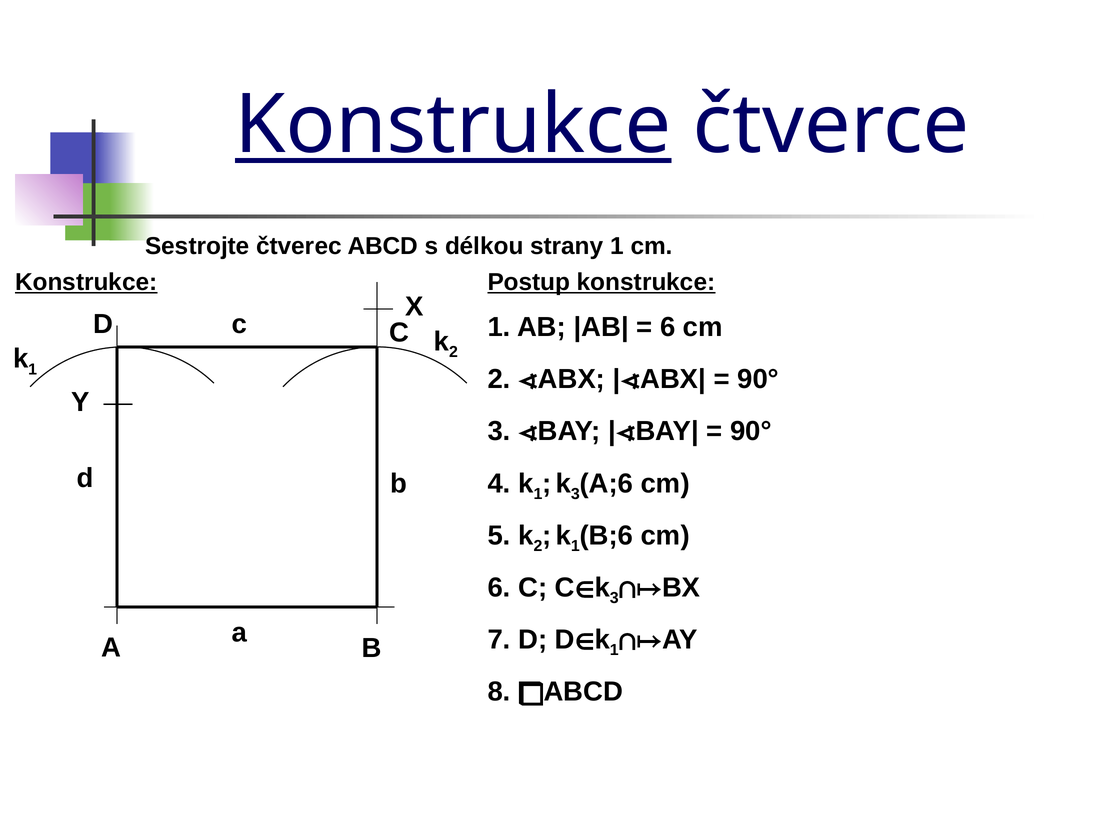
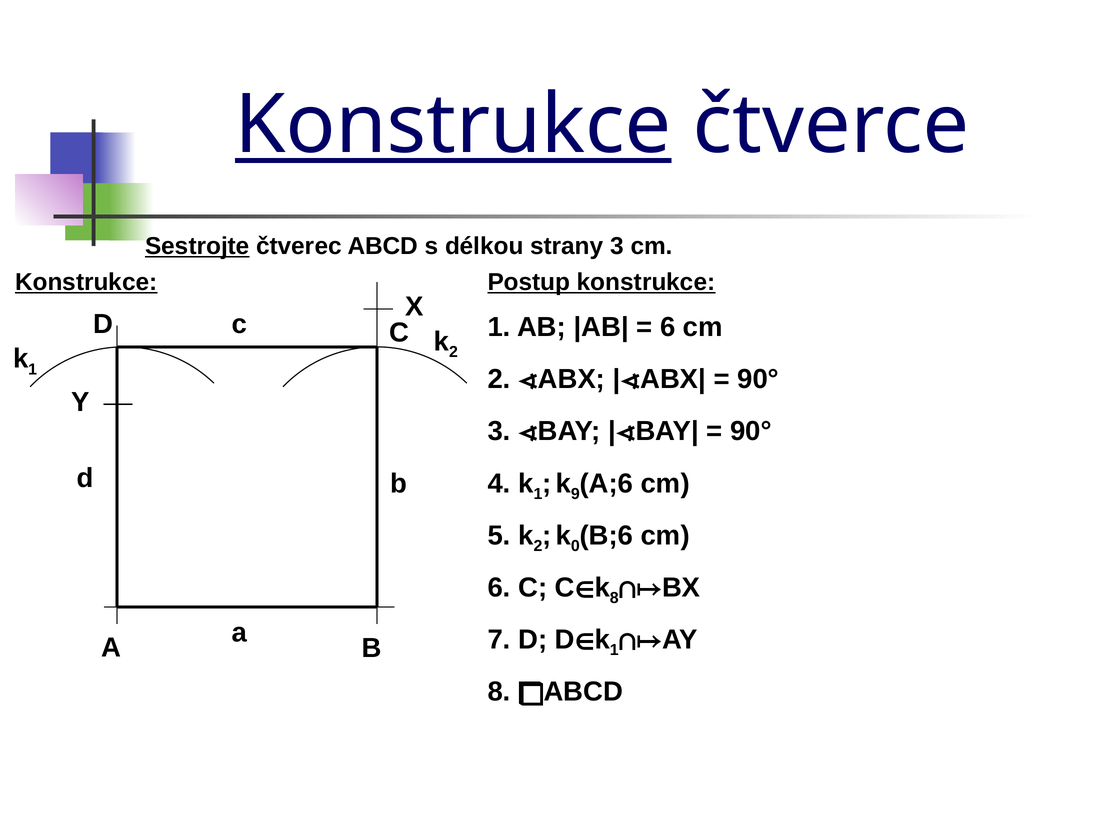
Sestrojte underline: none -> present (197, 246)
strany 1: 1 -> 3 (617, 246)
3: 3 -> 9 (575, 494)
1: 1 -> 0 (575, 546)
3: 3 -> 8 (614, 598)
